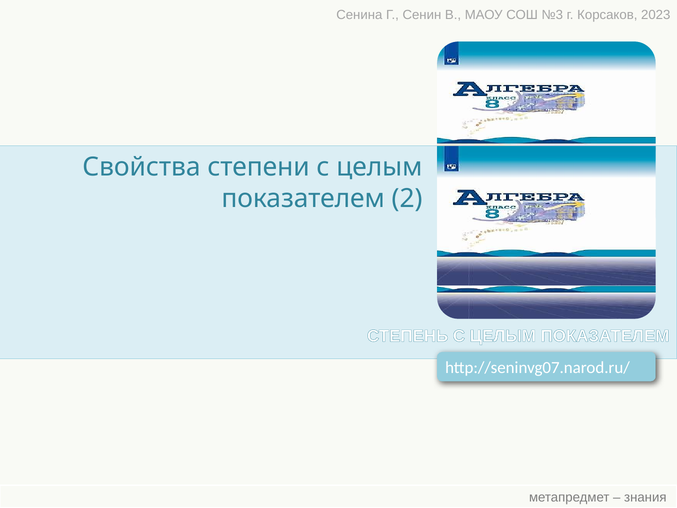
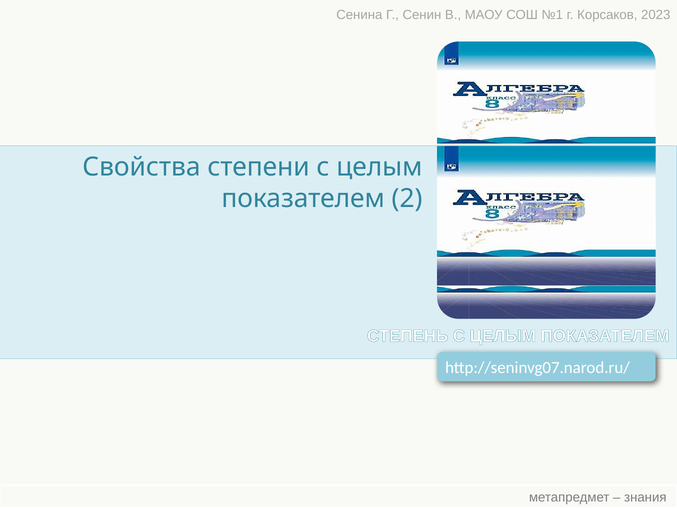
№3: №3 -> №1 (552, 15)
